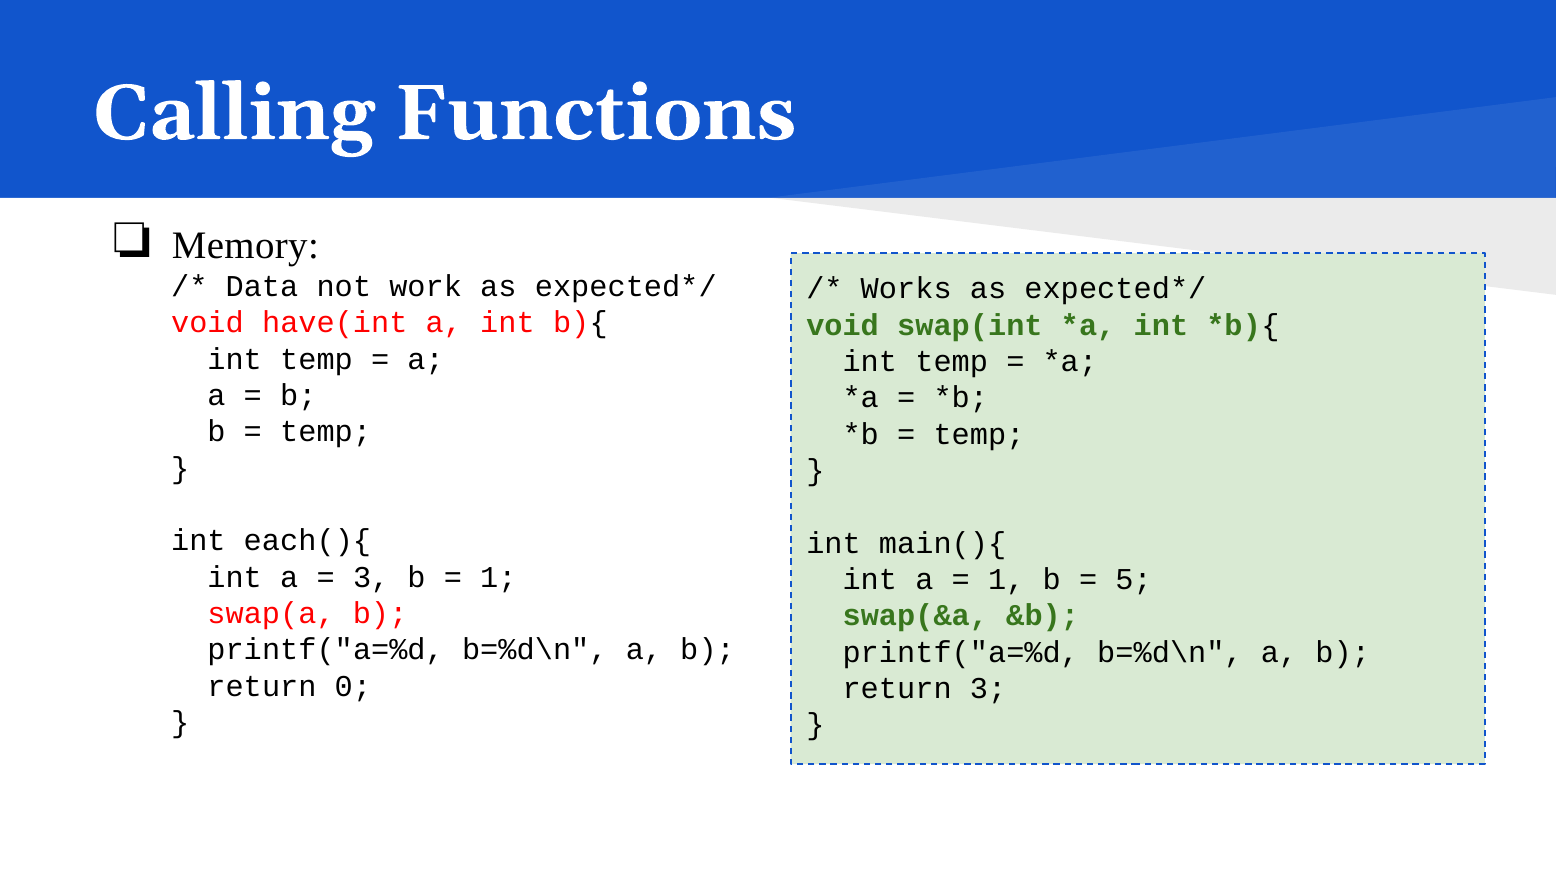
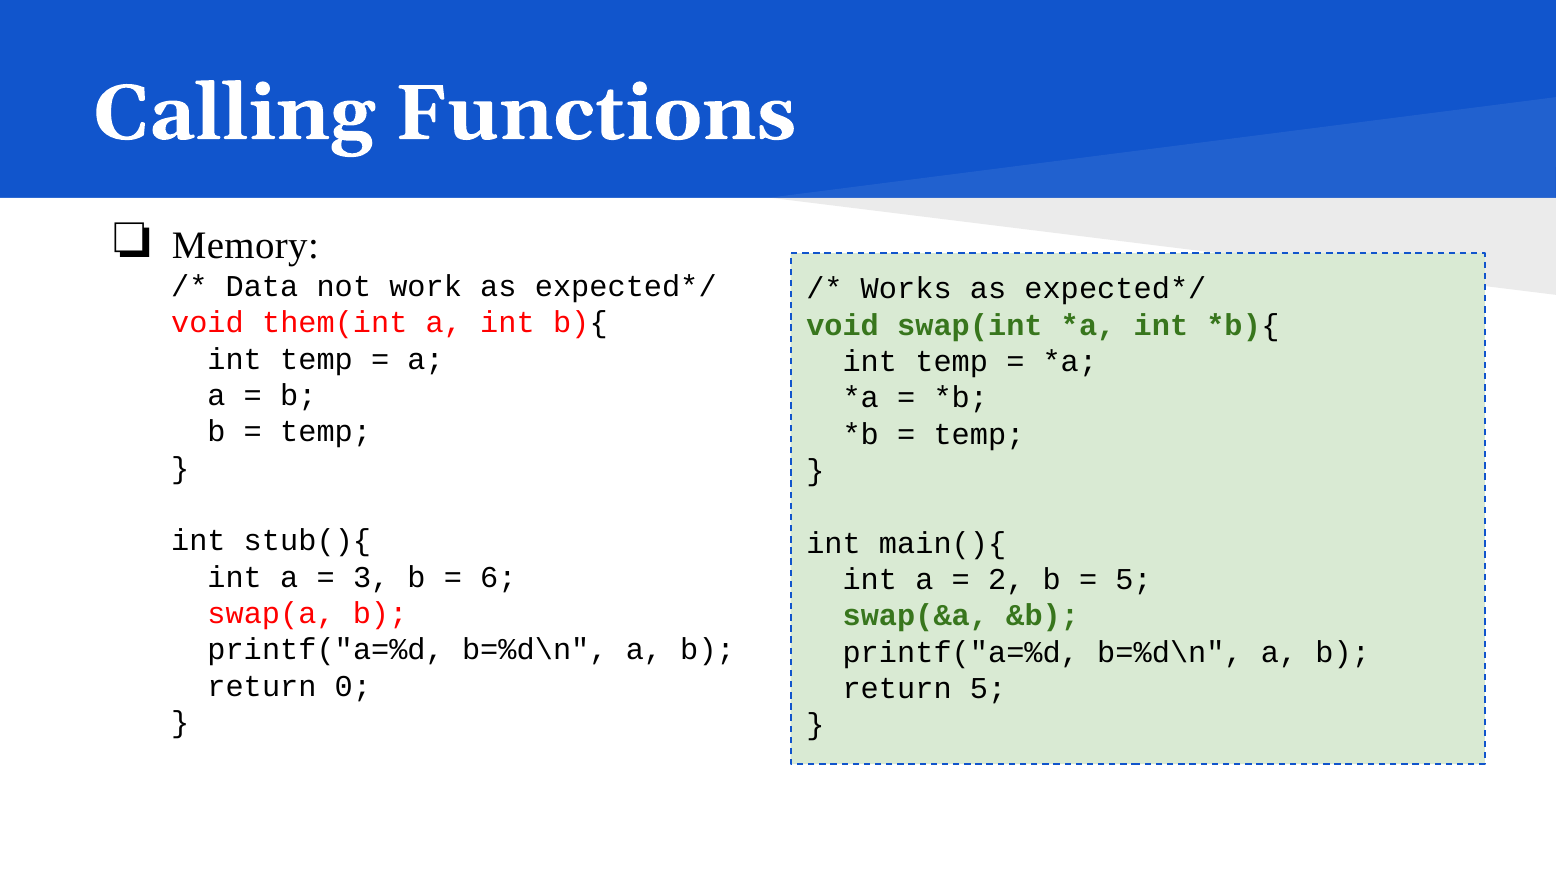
have(int: have(int -> them(int (335, 323)
each(){: each(){ -> stub(){ (307, 541)
1: 1 -> 6 (498, 577)
1: 1 -> 2 (1006, 580)
return 3: 3 -> 5 (988, 689)
